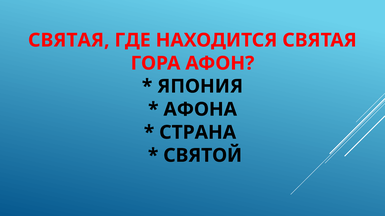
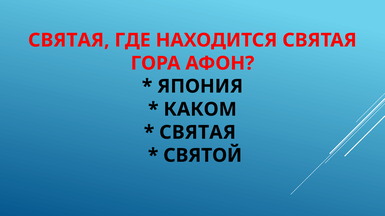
АФОНА: АФОНА -> КАКОМ (200, 110)
СТРАНА: СТРАНА -> СВЯТАЯ (198, 133)
